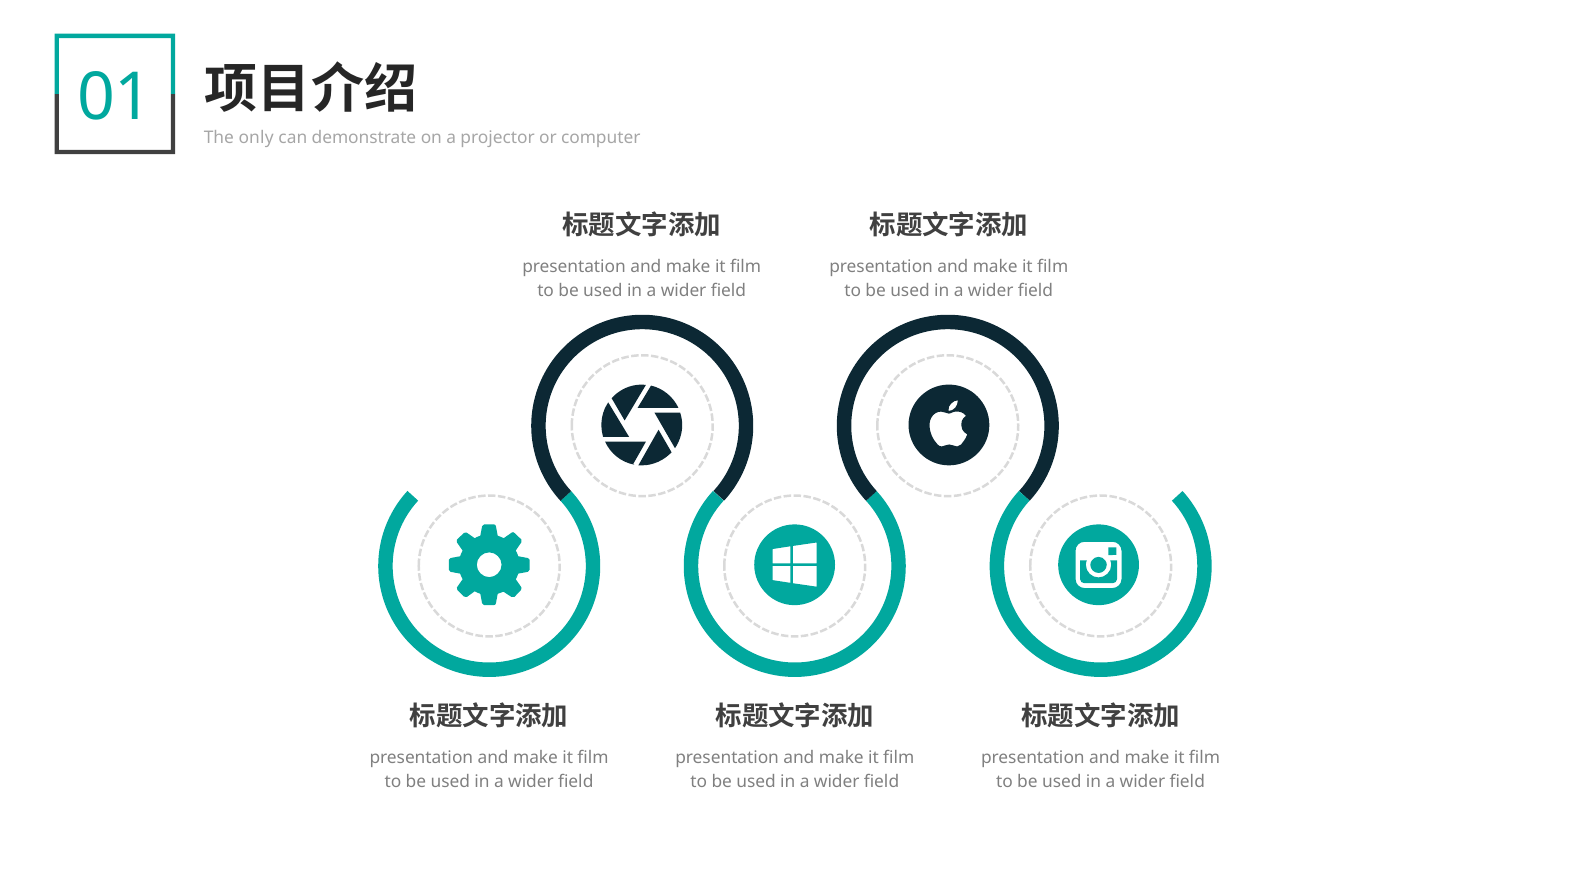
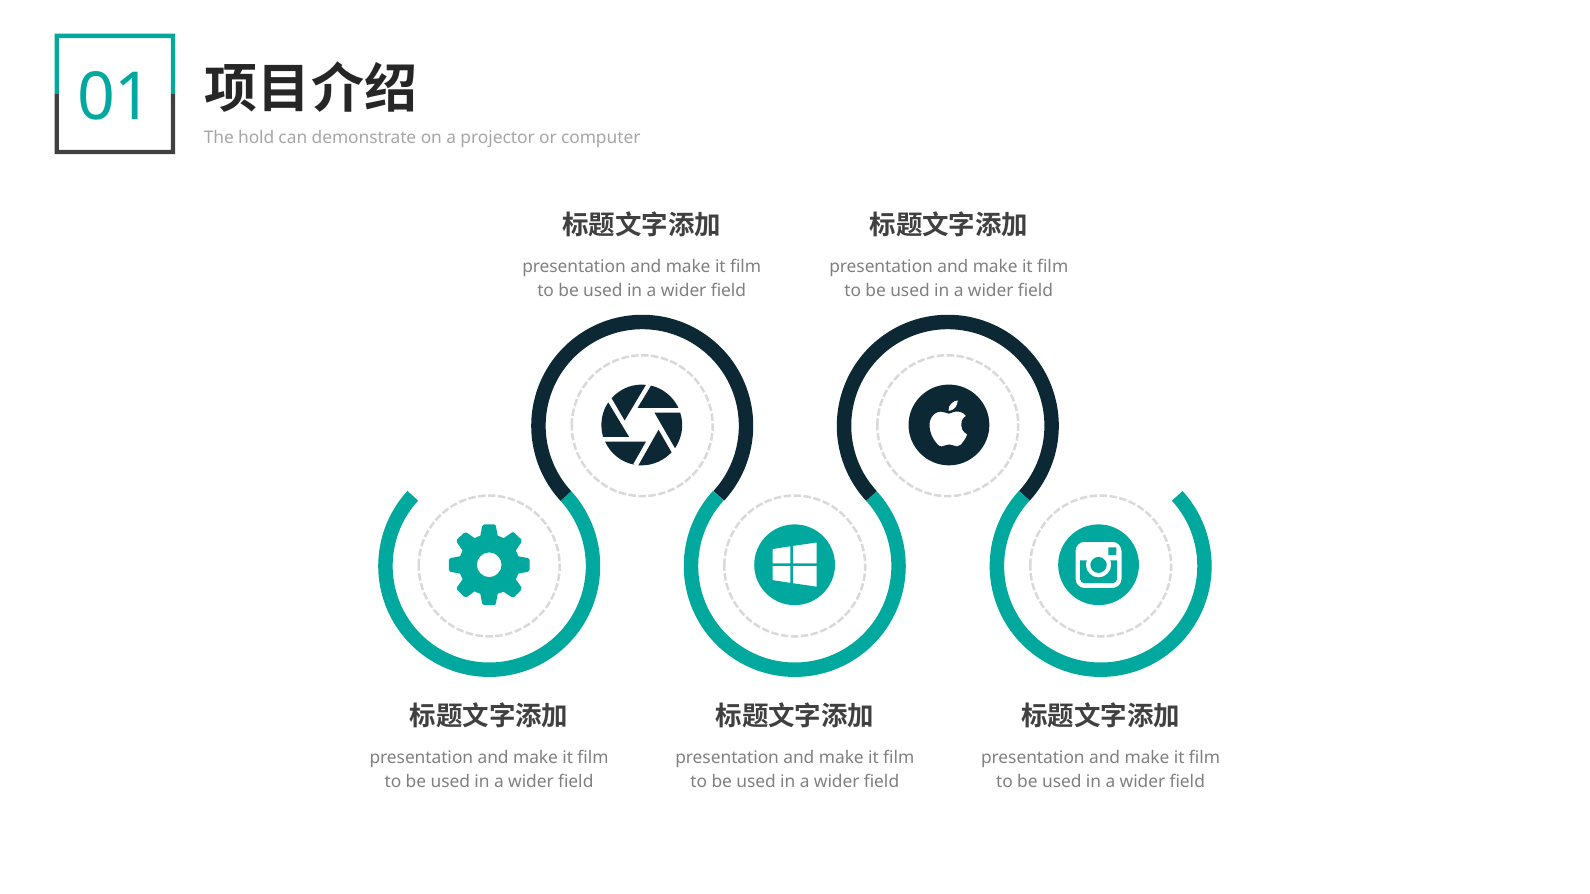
only: only -> hold (256, 138)
